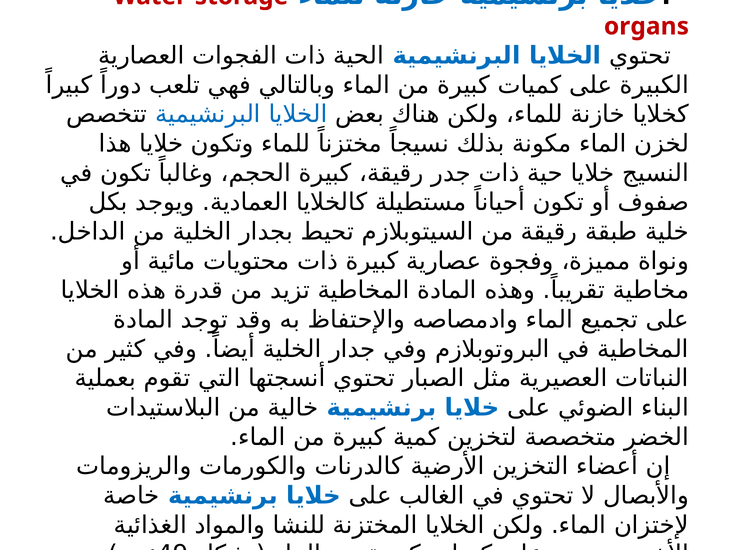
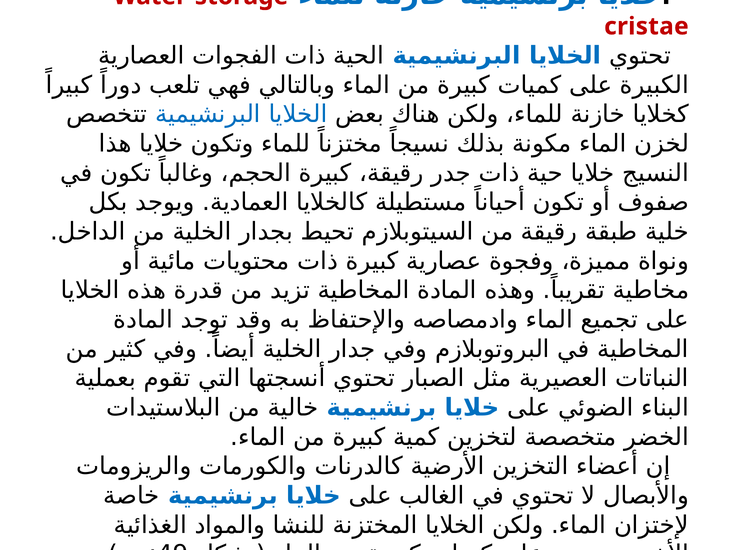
organs: organs -> cristae (646, 26)
